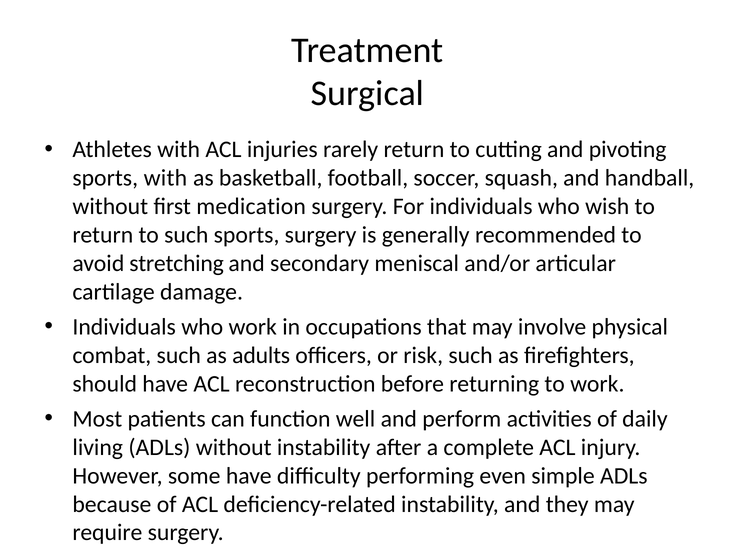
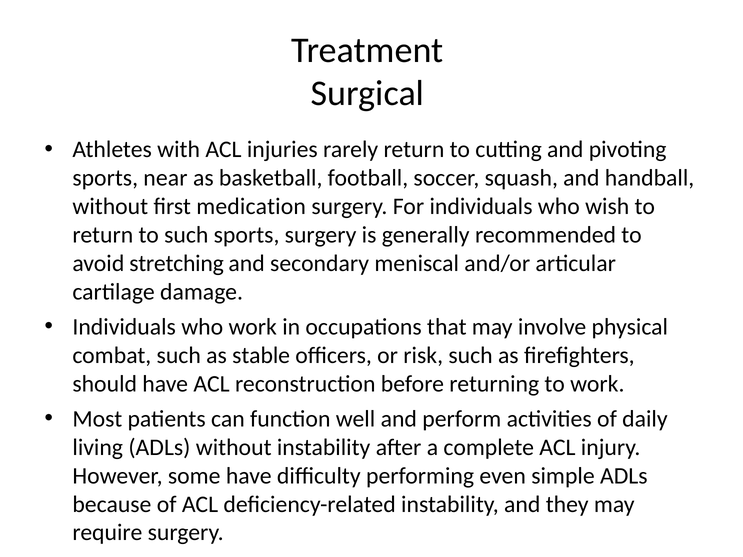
sports with: with -> near (165, 178)
adults: adults -> stable (261, 355)
